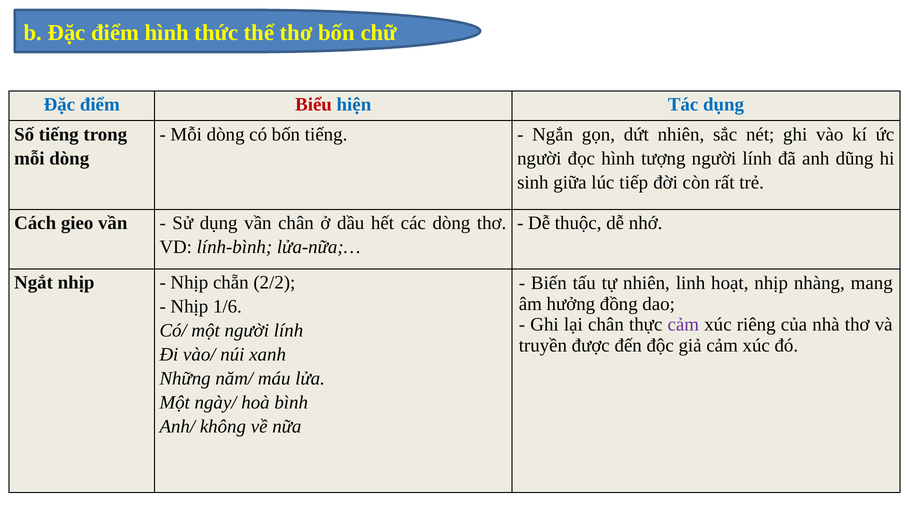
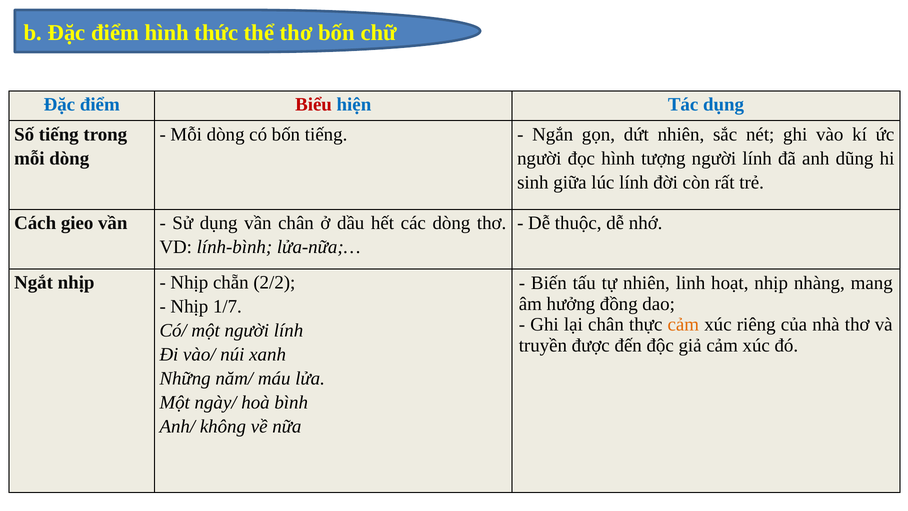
lúc tiếp: tiếp -> lính (634, 182)
1/6: 1/6 -> 1/7 (227, 306)
cảm colour: purple -> orange (683, 325)
